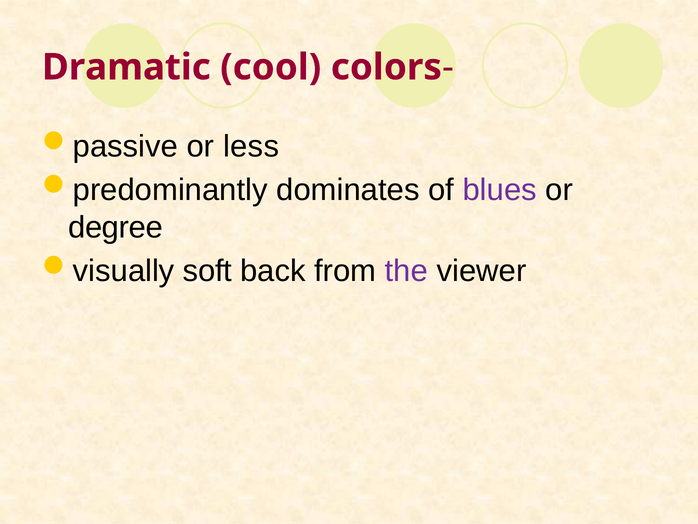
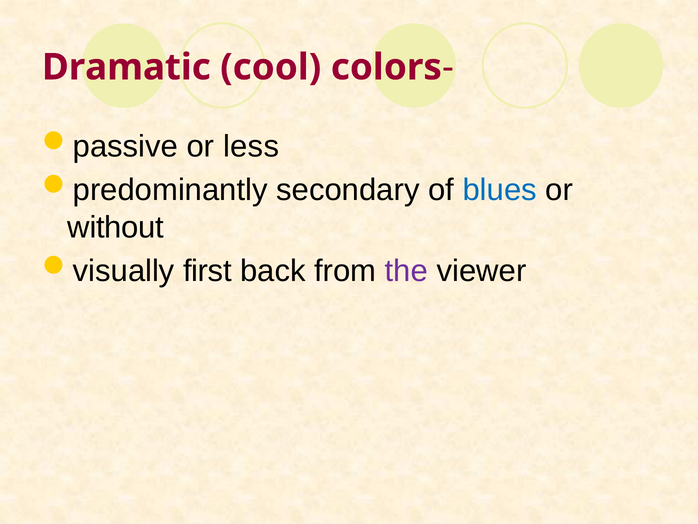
dominates: dominates -> secondary (348, 190)
blues colour: purple -> blue (500, 190)
degree: degree -> without (116, 227)
soft: soft -> first (207, 271)
